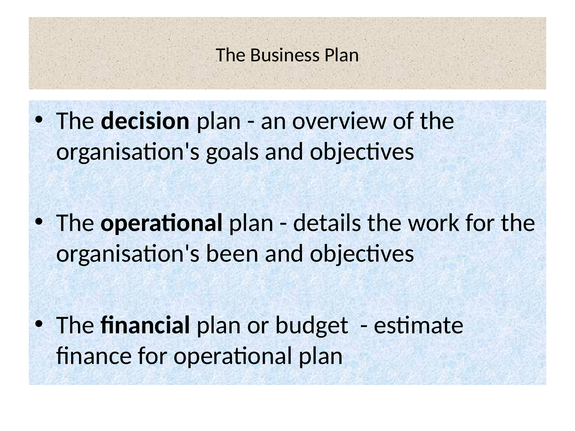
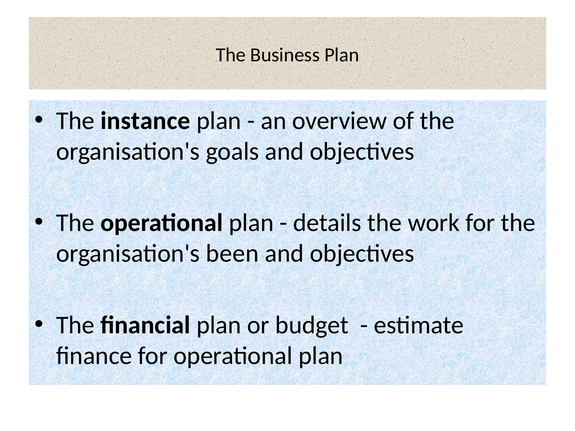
decision: decision -> instance (145, 121)
